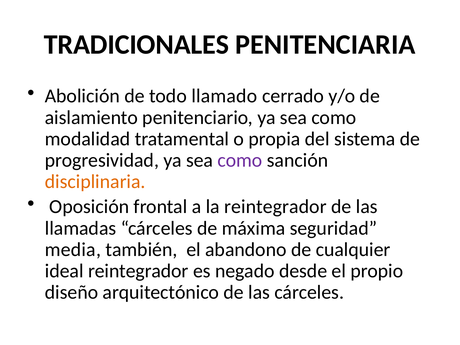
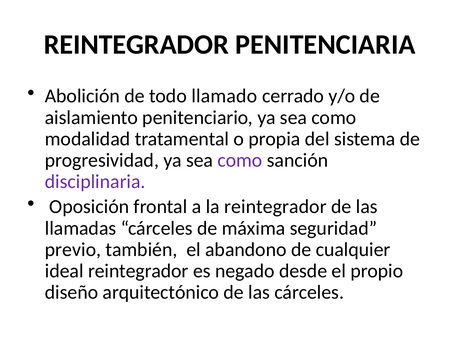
TRADICIONALES: TRADICIONALES -> REINTEGRADOR (136, 45)
disciplinaria colour: orange -> purple (95, 182)
media: media -> previo (73, 250)
